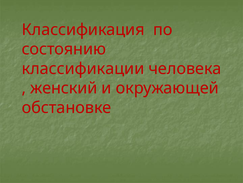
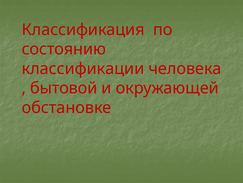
женский: женский -> бытовой (64, 88)
